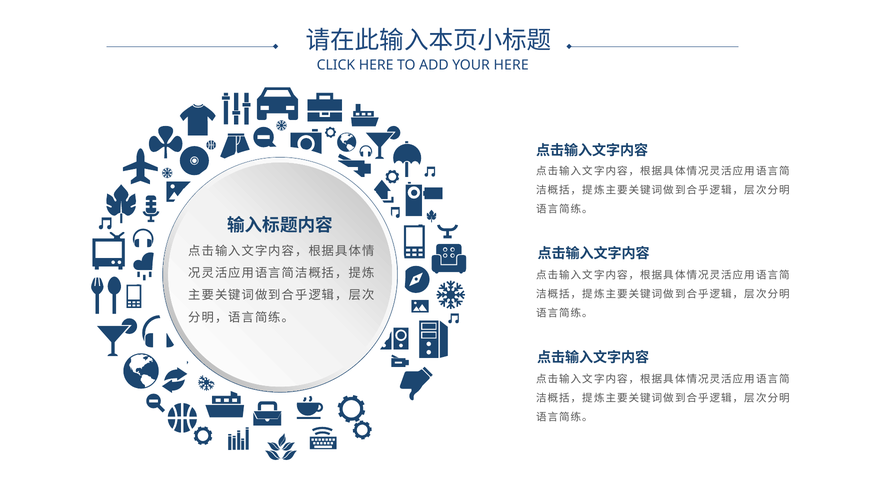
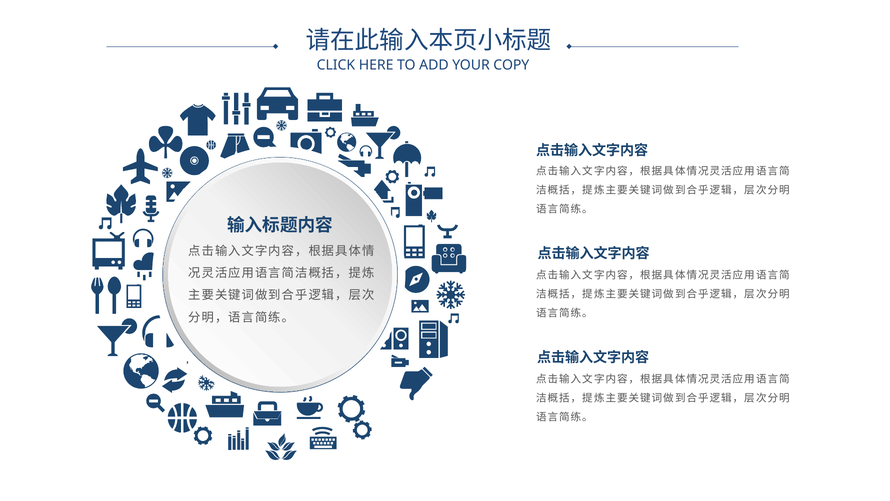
YOUR HERE: HERE -> COPY (511, 65)
